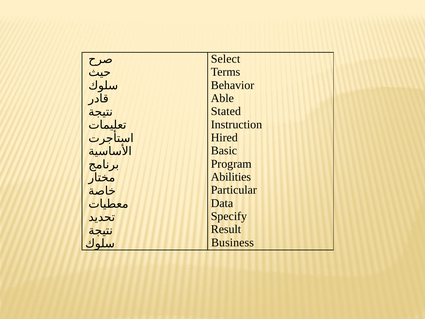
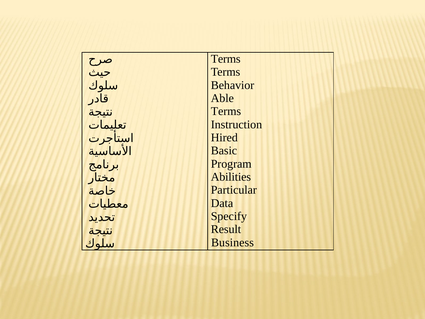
Select: Select -> Terms (226, 59)
Stated: Stated -> Terms (226, 111)
